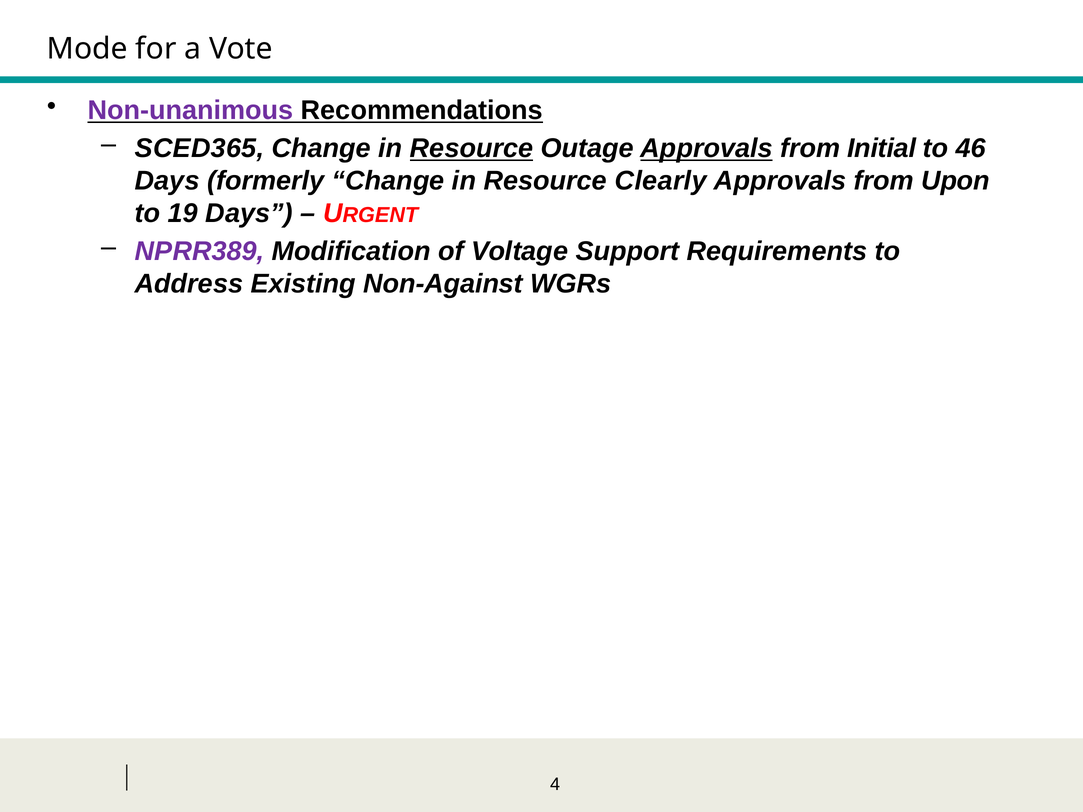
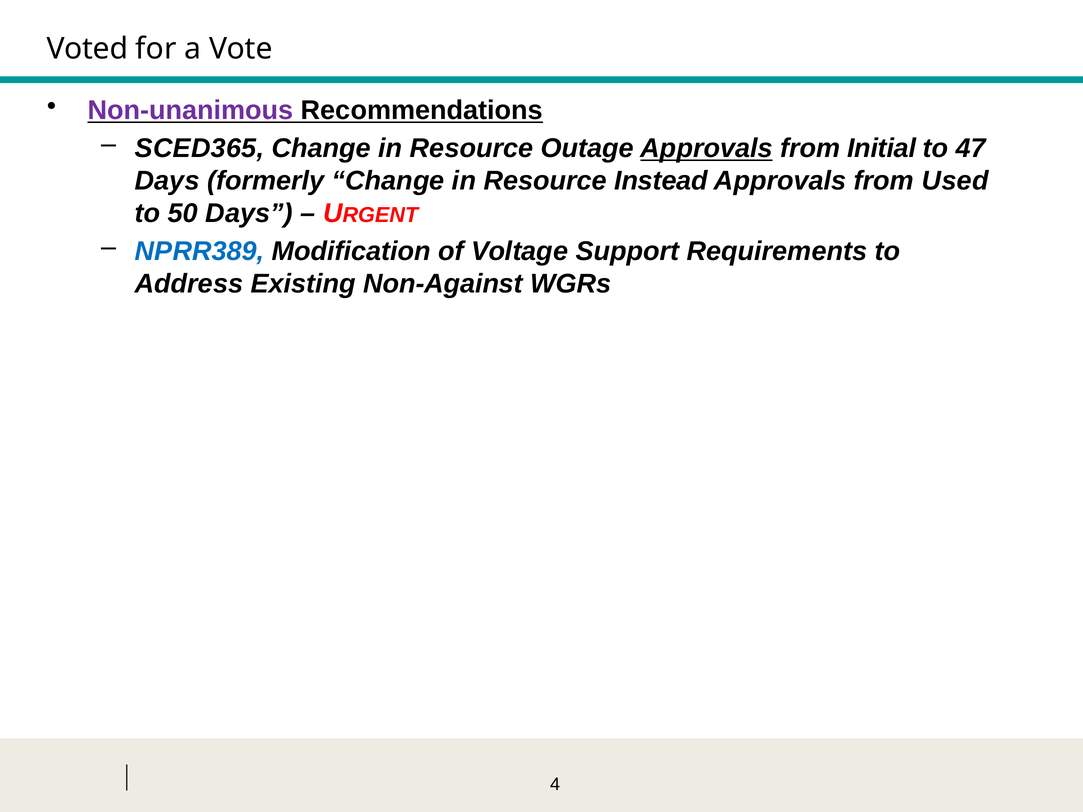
Mode: Mode -> Voted (87, 49)
Resource underline: present -> none (472, 148)
46: 46 -> 47 (971, 148)
Clearly: Clearly -> Instead (661, 181)
Upon: Upon -> Used (955, 181)
19: 19 -> 50 (183, 213)
NPRR389 colour: purple -> blue (200, 251)
